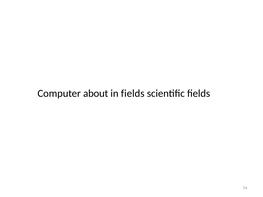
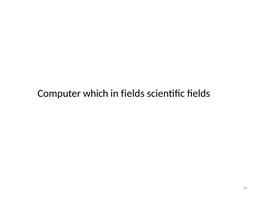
about: about -> which (96, 93)
